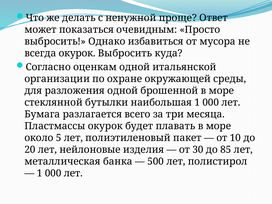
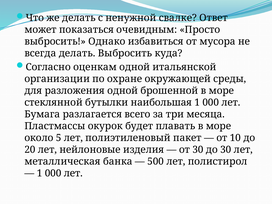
проще: проще -> свалке (178, 18)
всегда окурок: окурок -> делать (77, 53)
до 85: 85 -> 30 (226, 150)
